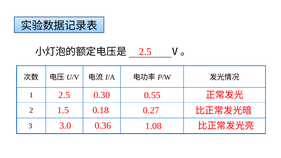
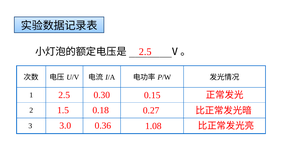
0.55: 0.55 -> 0.15 (152, 95)
